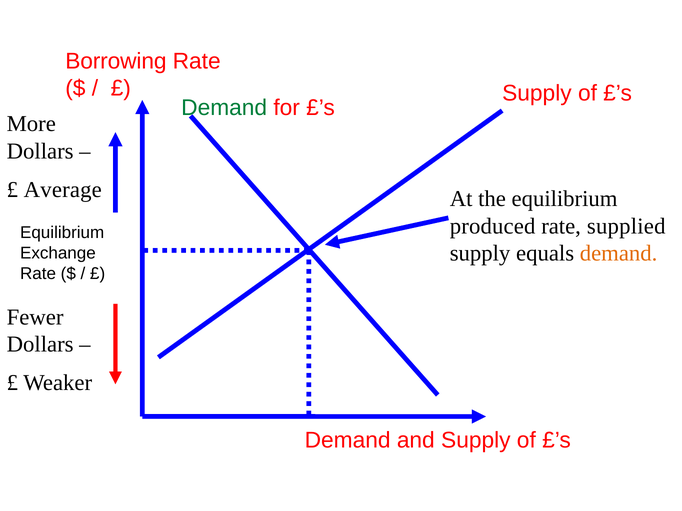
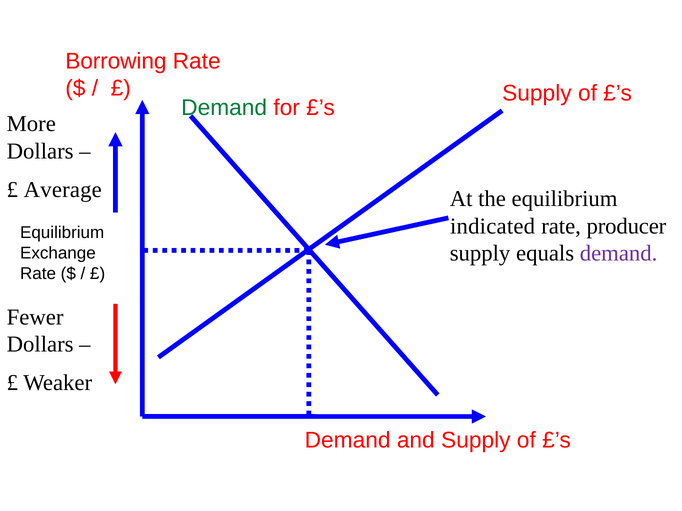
produced: produced -> indicated (493, 226)
supplied: supplied -> producer (626, 226)
demand colour: orange -> purple (619, 254)
